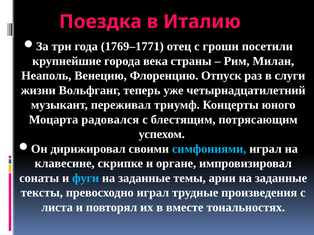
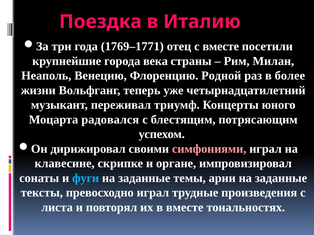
с гроши: гроши -> вместе (221, 47)
Отпуск: Отпуск -> Родной (221, 76)
слуги: слуги -> более (290, 76)
симфониями colour: light blue -> pink (209, 149)
